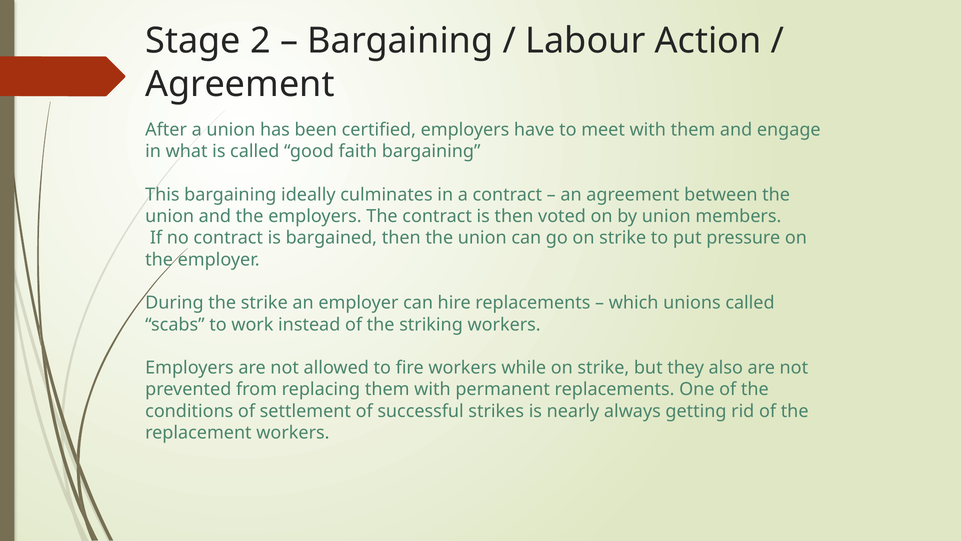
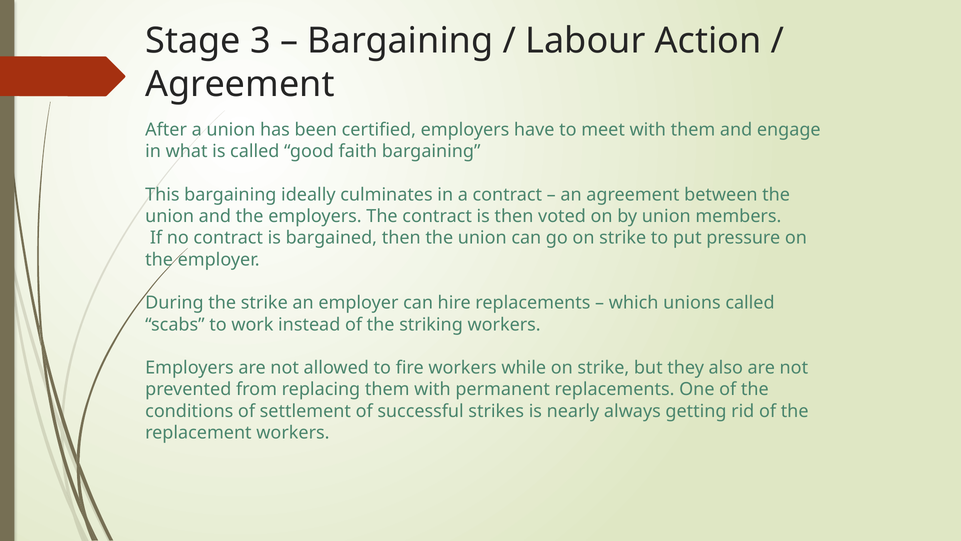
2: 2 -> 3 (260, 41)
